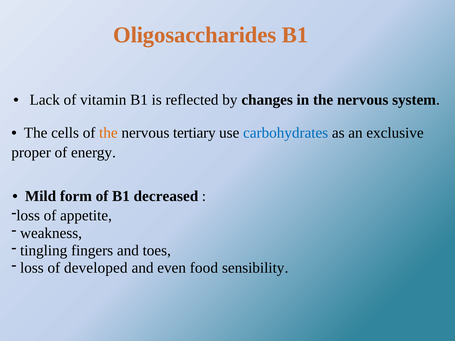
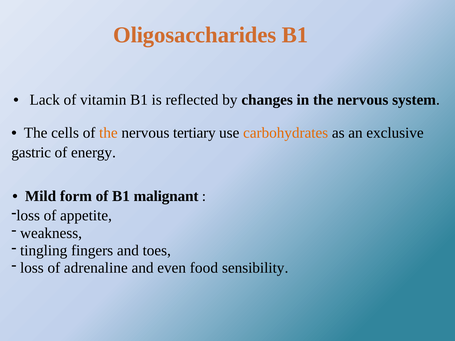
carbohydrates colour: blue -> orange (286, 133)
proper: proper -> gastric (31, 152)
decreased: decreased -> malignant (166, 196)
developed: developed -> adrenaline (96, 268)
